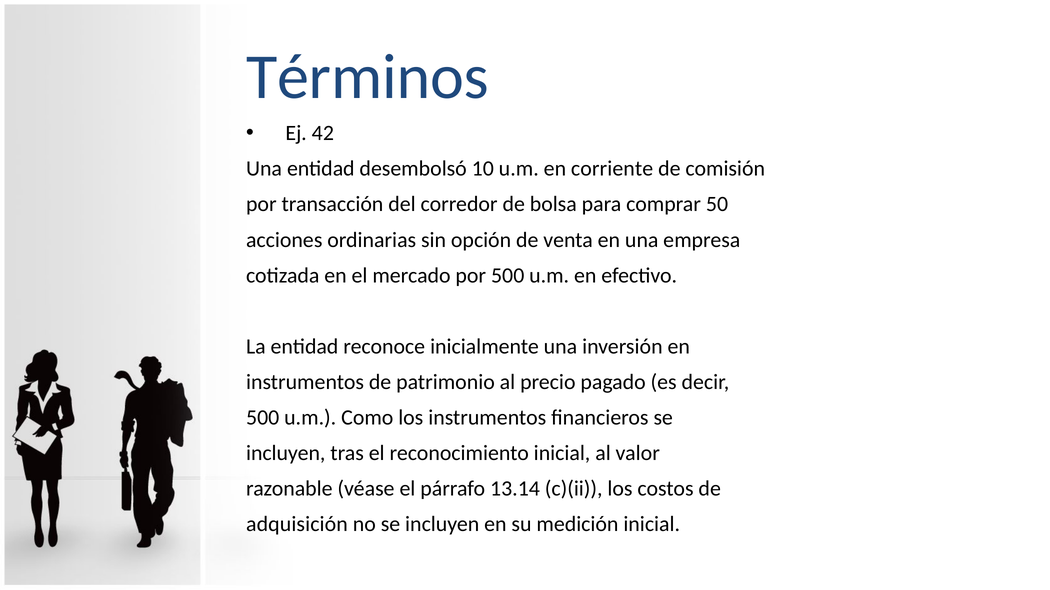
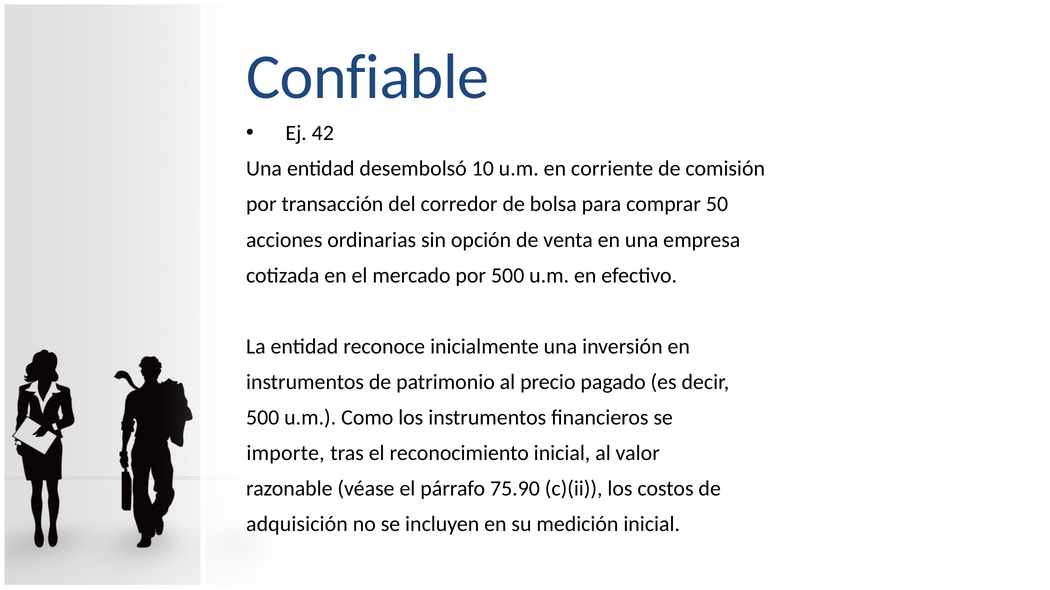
Términos: Términos -> Confiable (368, 77)
incluyen: incluyen -> importe (286, 454)
13.14: 13.14 -> 75.90 (515, 489)
